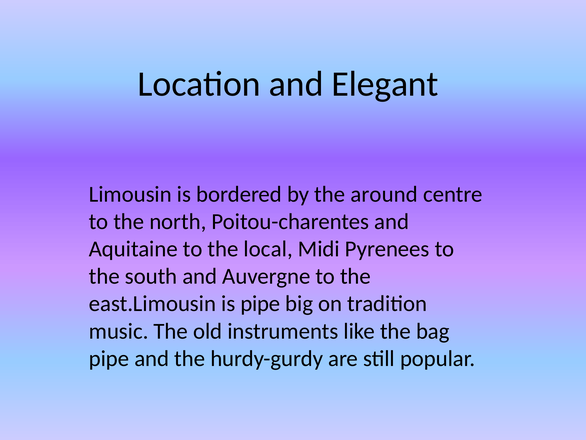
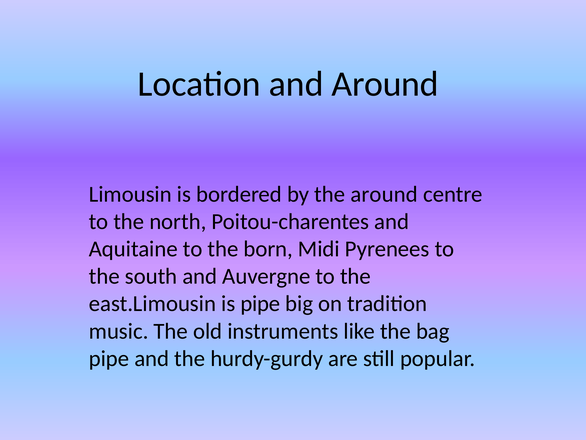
and Elegant: Elegant -> Around (385, 84)
local: local -> born (268, 249)
